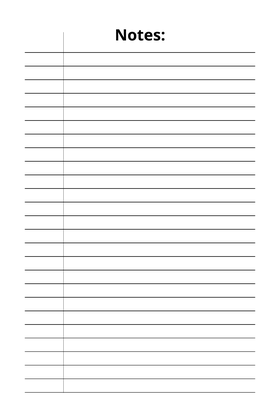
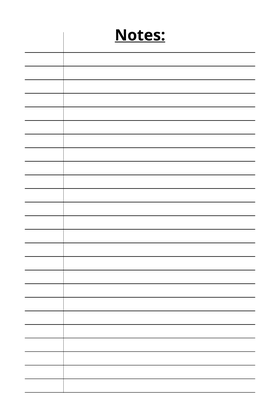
Notes underline: none -> present (140, 35)
